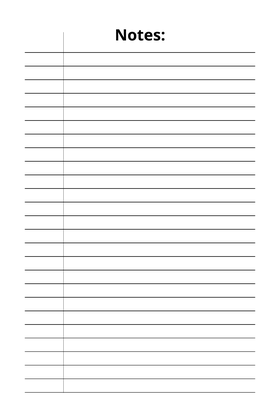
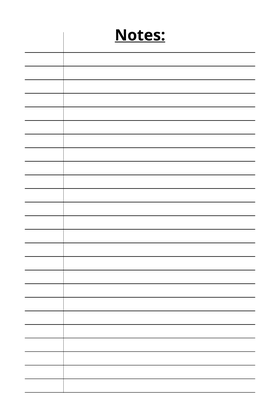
Notes underline: none -> present (140, 35)
